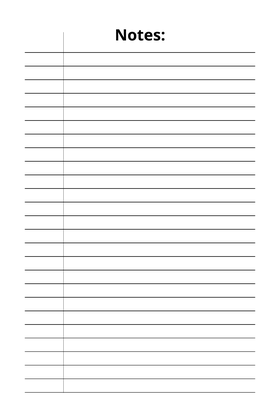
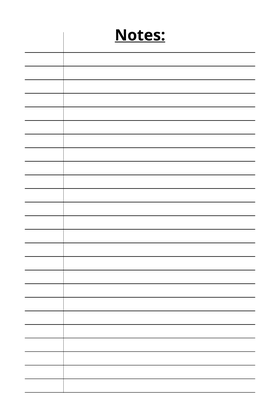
Notes underline: none -> present (140, 35)
